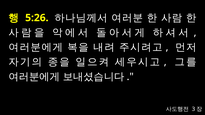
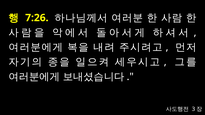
5:26: 5:26 -> 7:26 (37, 18)
